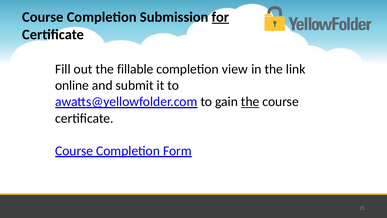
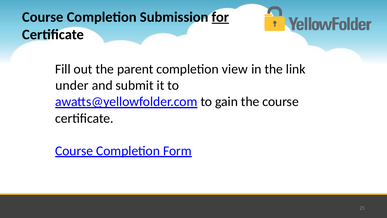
fillable: fillable -> parent (135, 69)
online: online -> under (72, 85)
the underline: present -> none (250, 102)
